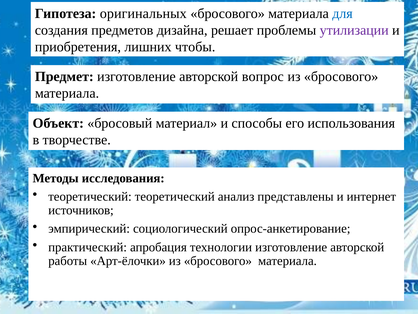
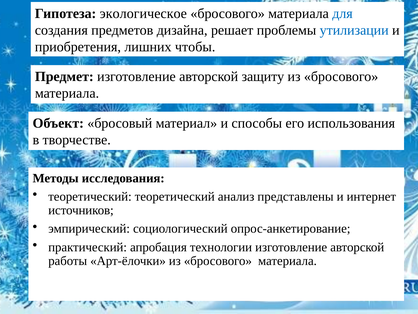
оригинальных: оригинальных -> экологическое (143, 13)
утилизации colour: purple -> blue (354, 30)
вопрос: вопрос -> защиту (263, 76)
